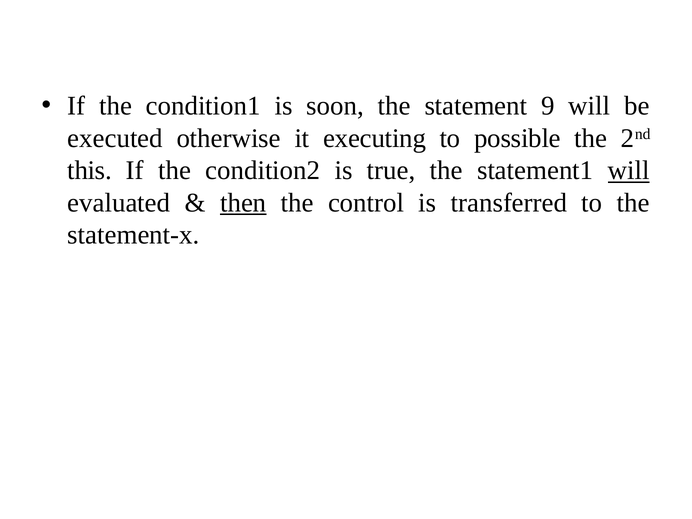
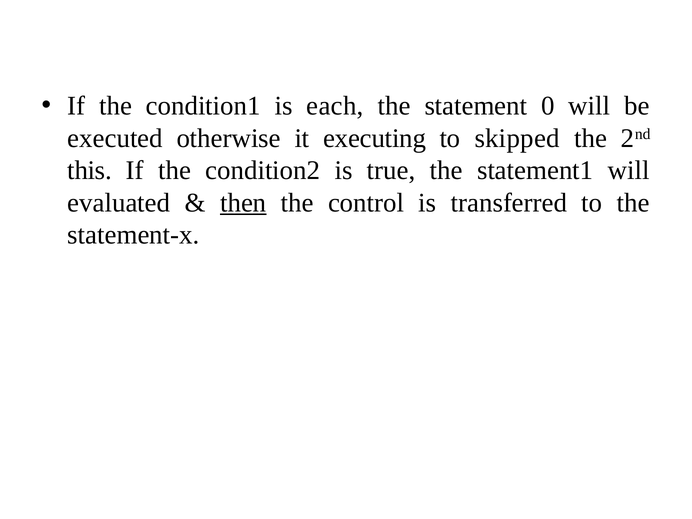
soon: soon -> each (335, 106)
9: 9 -> 0 (548, 106)
possible: possible -> skipped (517, 138)
will underline: present -> none (629, 170)
